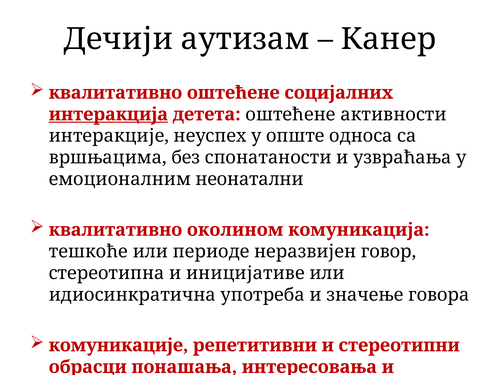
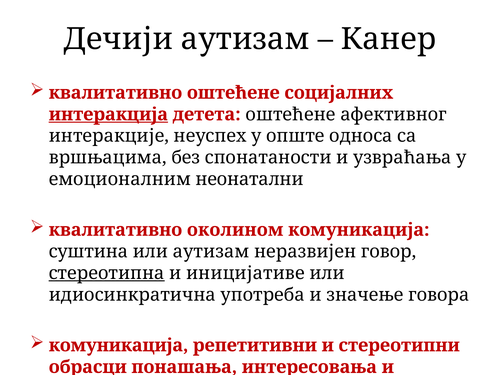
оштећене активности: активности -> афективног (394, 114)
тешкоће: тешкоће -> суштина (88, 252)
или периоде: периоде -> аутизам (211, 252)
стереотипна underline: none -> present (107, 273)
комуникације: комуникације -> комуникација (119, 345)
